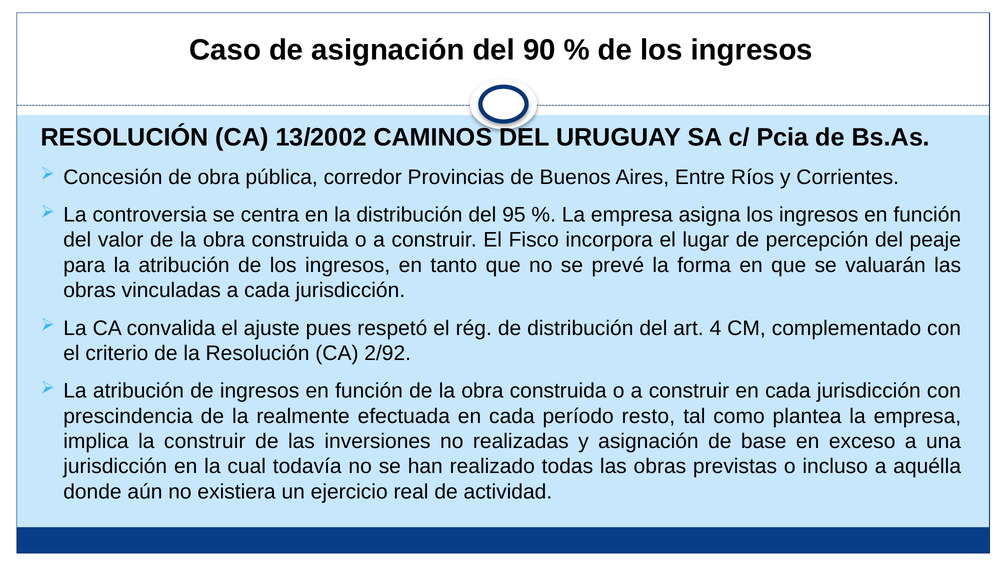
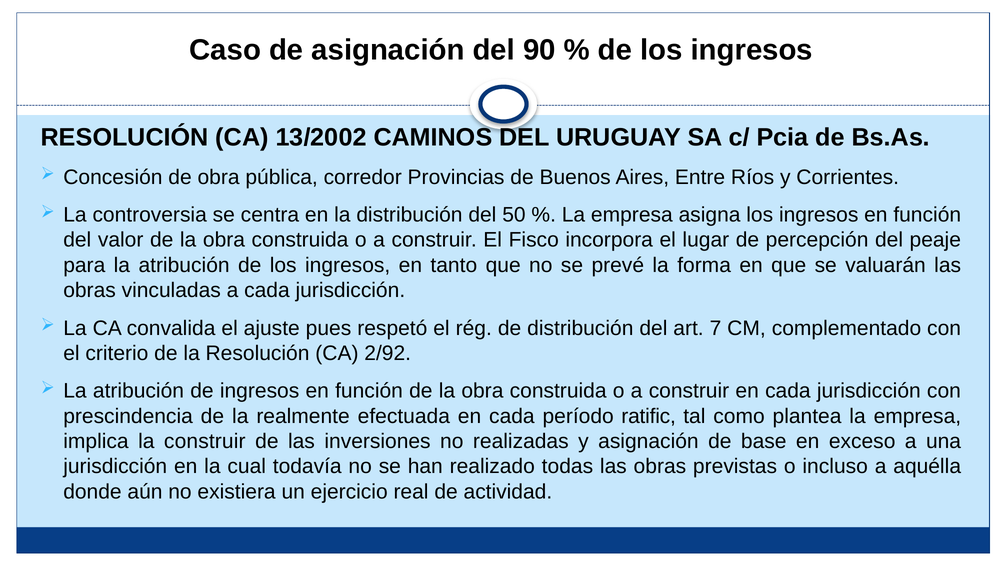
95: 95 -> 50 (514, 215)
4: 4 -> 7 (715, 328)
resto: resto -> ratific (649, 417)
